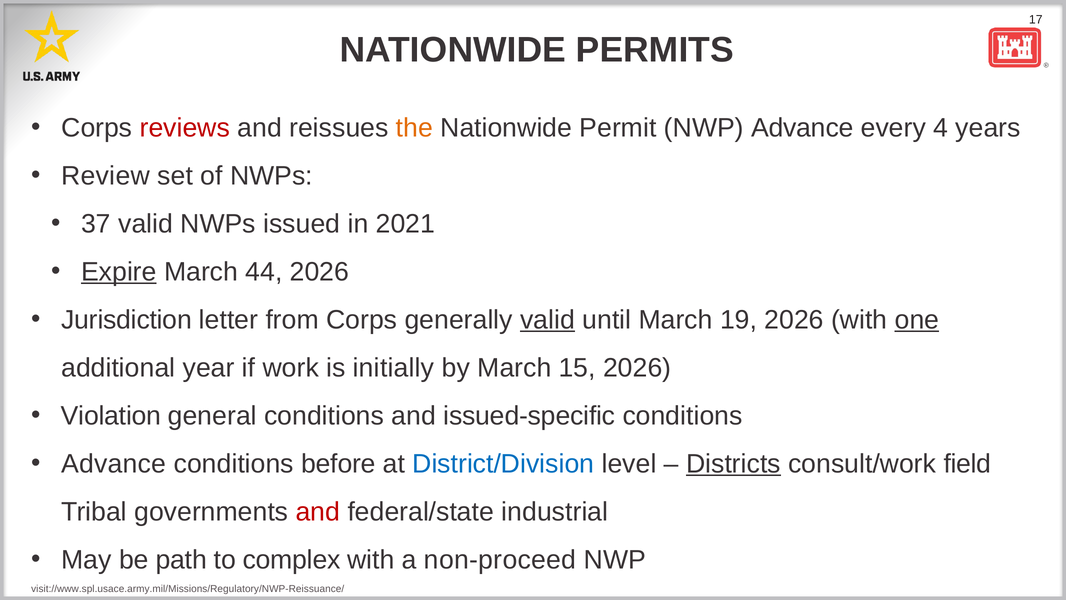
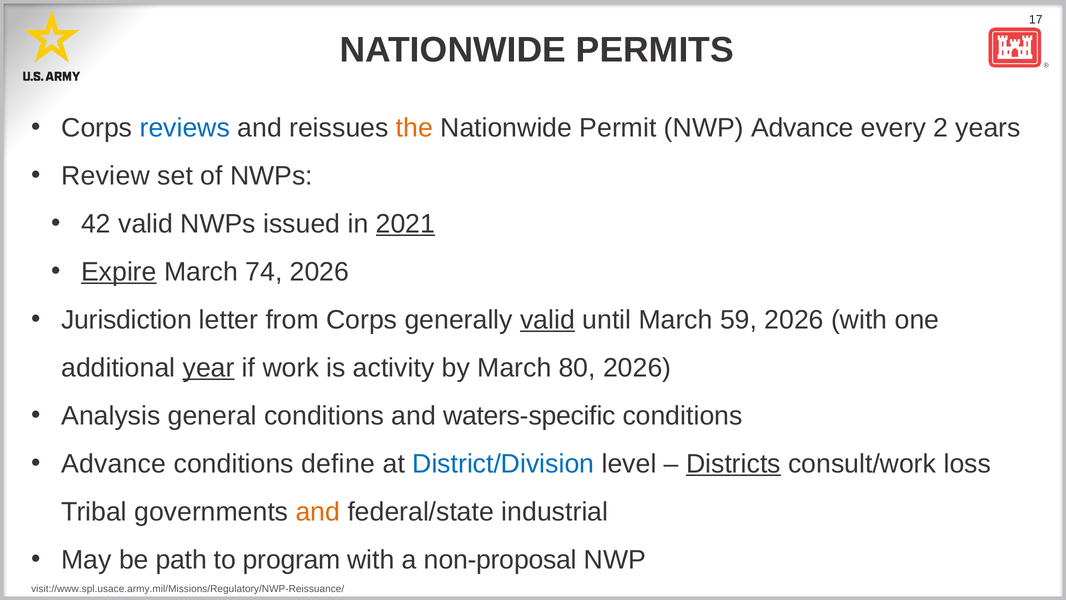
reviews colour: red -> blue (185, 128)
4: 4 -> 2 (941, 128)
37: 37 -> 42 (96, 224)
2021 underline: none -> present (405, 224)
44: 44 -> 74 (264, 272)
19: 19 -> 59 (739, 320)
one underline: present -> none (917, 320)
year underline: none -> present (209, 368)
initially: initially -> activity (394, 368)
15: 15 -> 80 (577, 368)
Violation: Violation -> Analysis (111, 416)
issued-specific: issued-specific -> waters-specific (529, 416)
before: before -> define (338, 464)
field: field -> loss (967, 464)
and colour: red -> orange (318, 512)
complex: complex -> program (292, 560)
non-proceed: non-proceed -> non-proposal (500, 560)
